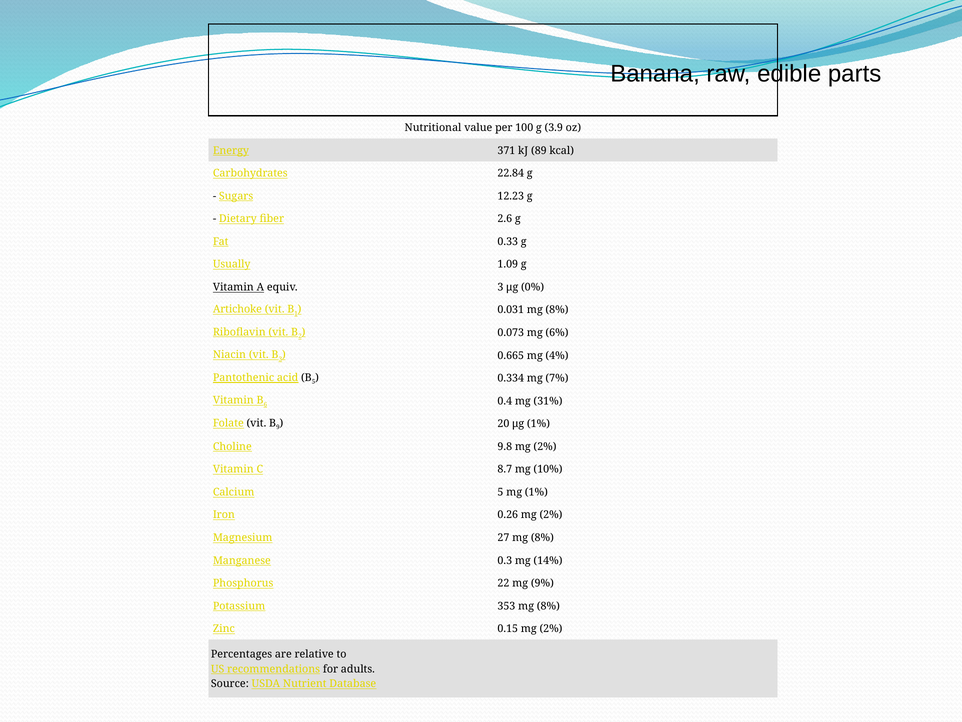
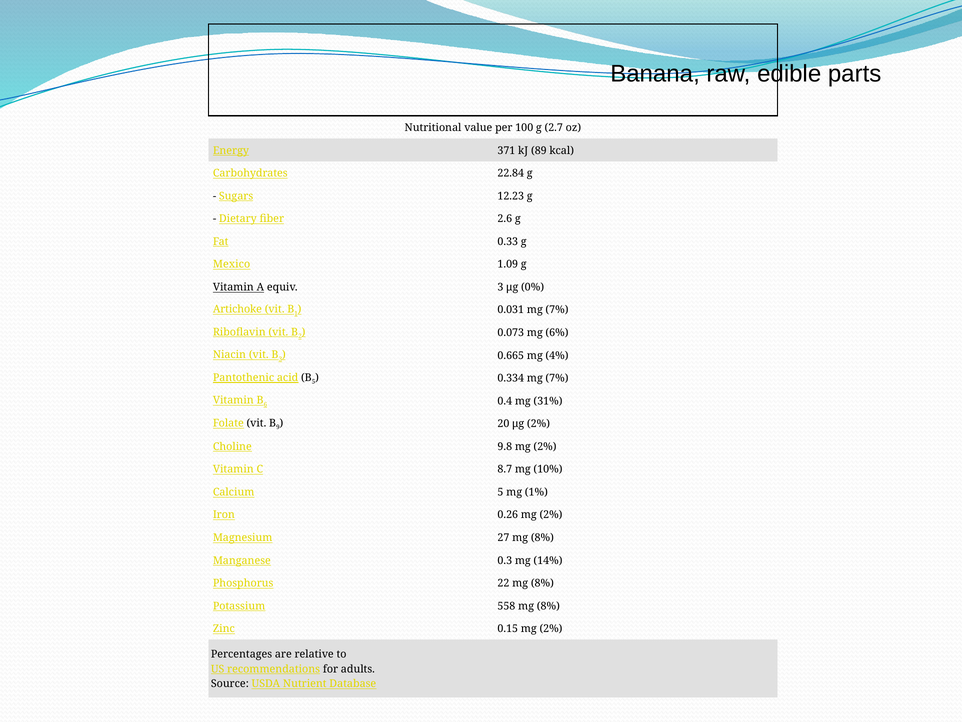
3.9: 3.9 -> 2.7 (554, 128)
Usually: Usually -> Mexico (232, 264)
0.031 mg 8%: 8% -> 7% (557, 310)
μg 1%: 1% -> 2% (538, 424)
22 mg 9%: 9% -> 8% (542, 583)
353: 353 -> 558 (506, 606)
